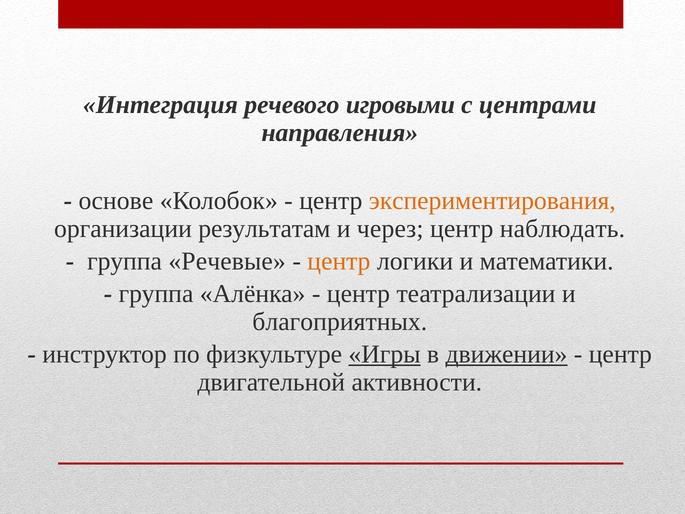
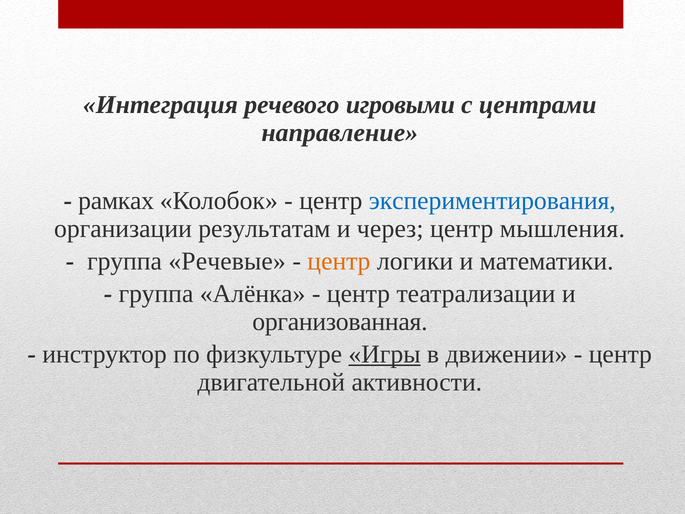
направления: направления -> направление (340, 133)
основе: основе -> рамках (116, 201)
экспериментирования colour: orange -> blue (492, 201)
наблюдать: наблюдать -> мышления (562, 229)
благоприятных: благоприятных -> организованная (340, 322)
движении underline: present -> none (506, 354)
